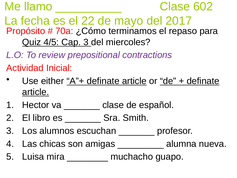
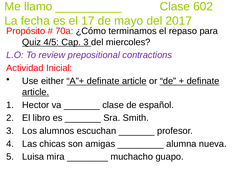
22: 22 -> 17 (88, 21)
